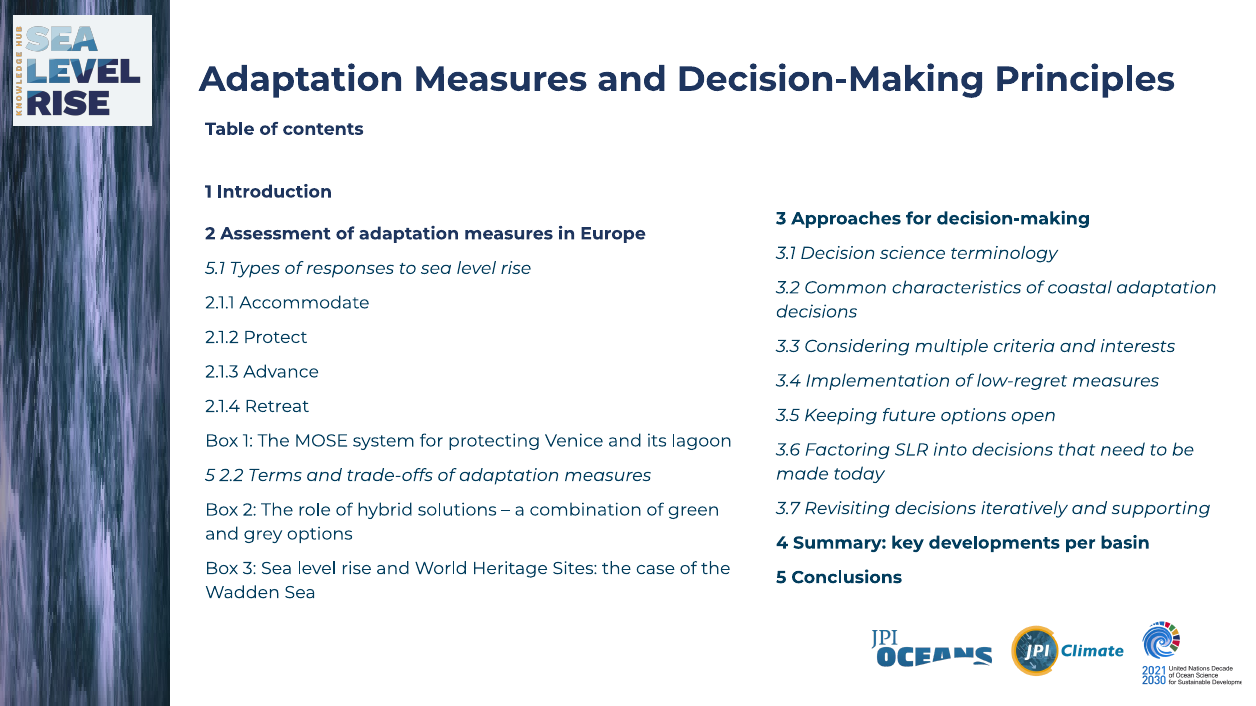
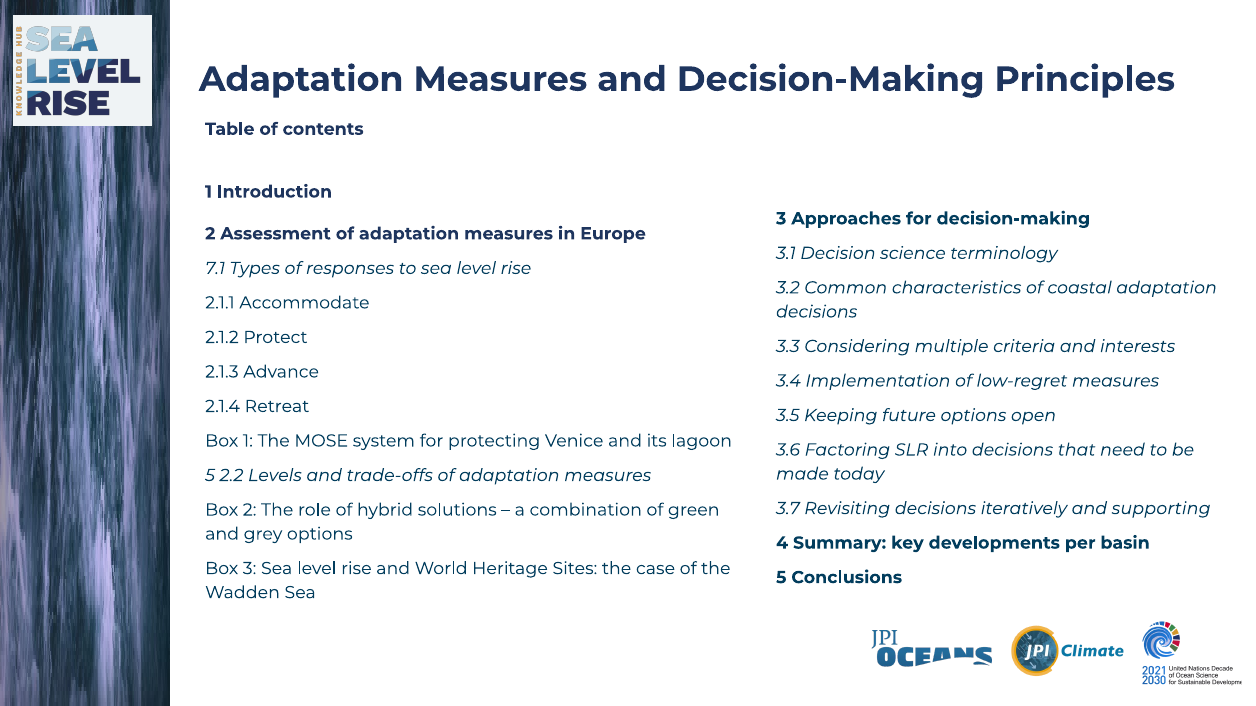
5.1: 5.1 -> 7.1 (215, 268)
Terms: Terms -> Levels (275, 476)
